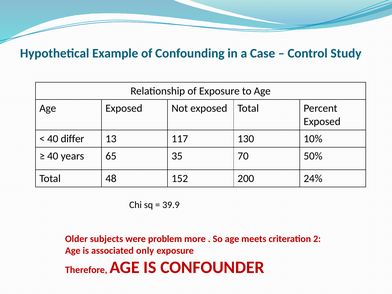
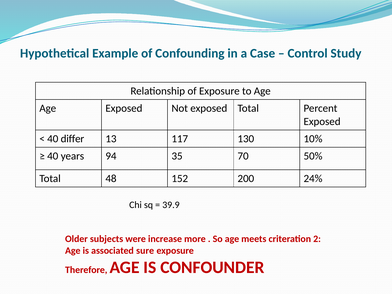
65: 65 -> 94 (111, 156)
problem: problem -> increase (165, 239)
only: only -> sure (145, 251)
